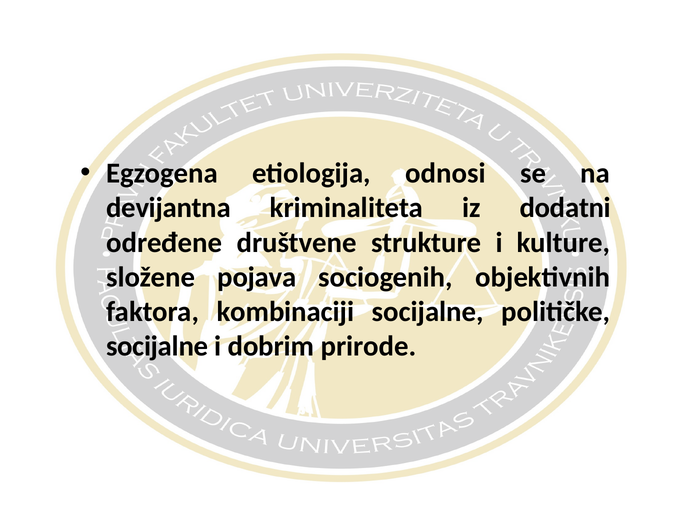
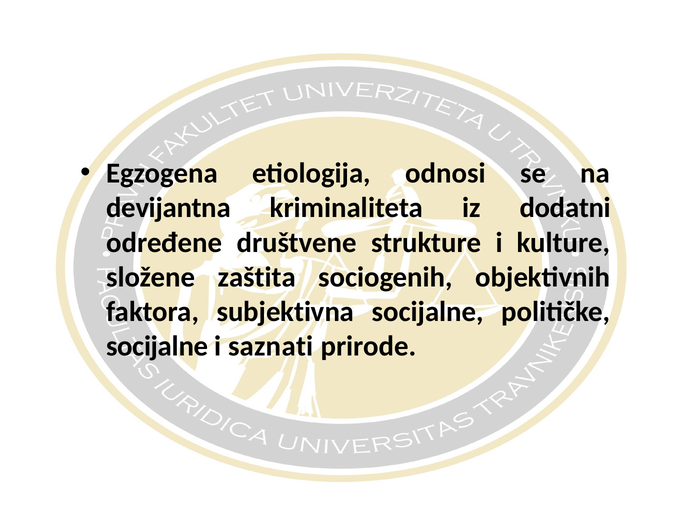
pojava: pojava -> zaštita (257, 277)
kombinaciji: kombinaciji -> subjektivna (285, 311)
dobrim: dobrim -> saznati (271, 346)
